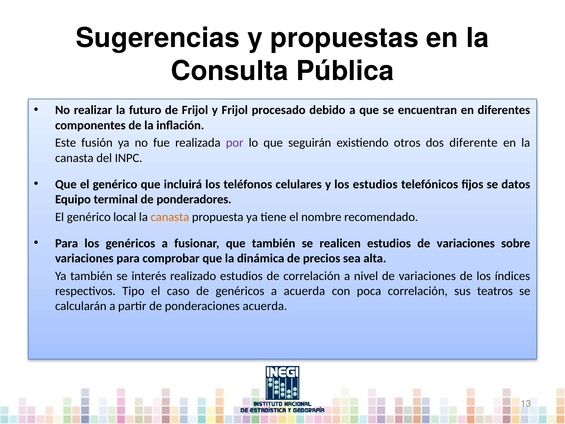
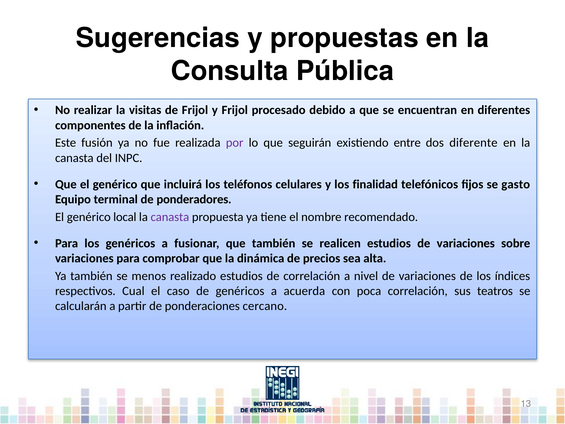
futuro: futuro -> visitas (145, 110)
otros: otros -> entre (407, 143)
los estudios: estudios -> finalidad (375, 184)
datos: datos -> gasto (516, 184)
canasta colour: orange -> purple (170, 217)
interés: interés -> menos (149, 276)
Tipo: Tipo -> Cual (133, 291)
ponderaciones acuerda: acuerda -> cercano (265, 306)
